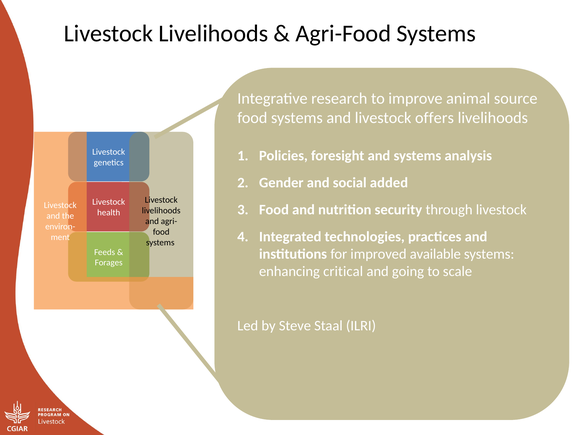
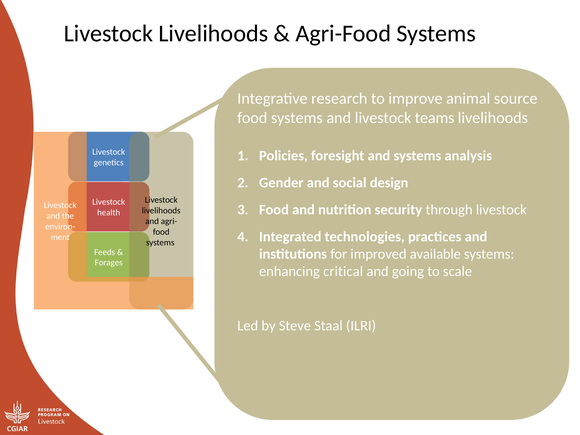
offers: offers -> teams (435, 118)
added: added -> design (389, 183)
